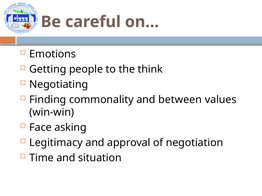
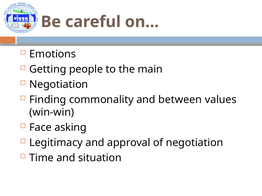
think: think -> main (150, 69)
Negotiating: Negotiating -> Negotiation (59, 85)
